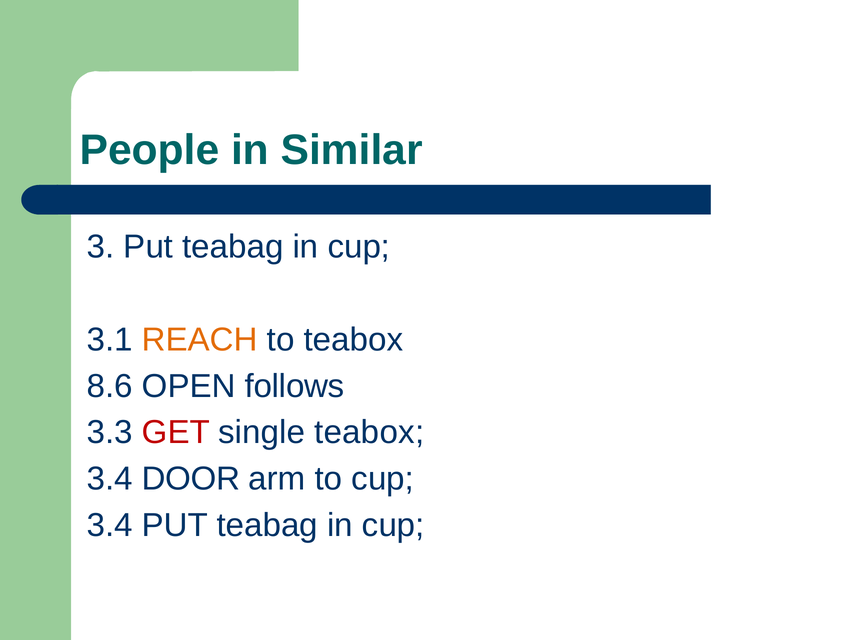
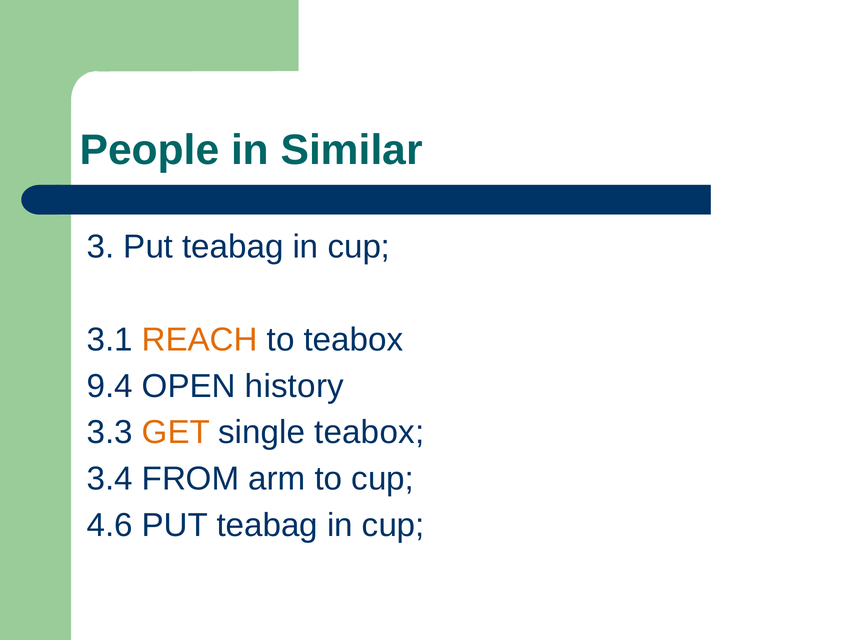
8.6: 8.6 -> 9.4 (110, 386)
follows: follows -> history (294, 386)
GET colour: red -> orange (176, 432)
DOOR: DOOR -> FROM (191, 479)
3.4: 3.4 -> 4.6 (110, 525)
